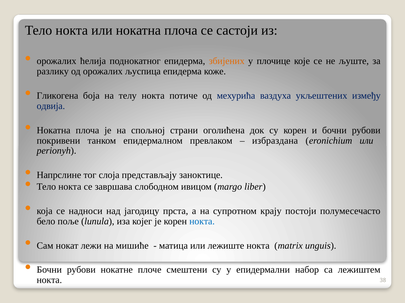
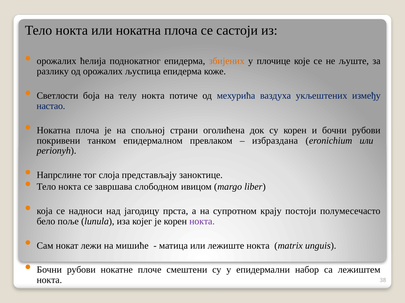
Гликогена: Гликогена -> Светлости (57, 96)
одвија: одвија -> настао (51, 106)
нокта colour: blue -> purple (202, 222)
